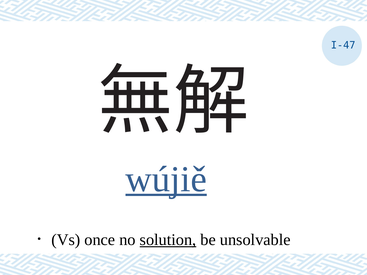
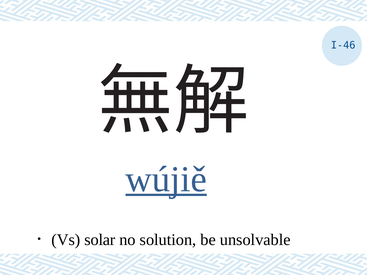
I-47: I-47 -> I-46 (343, 45)
once: once -> solar (100, 240)
solution underline: present -> none (168, 240)
